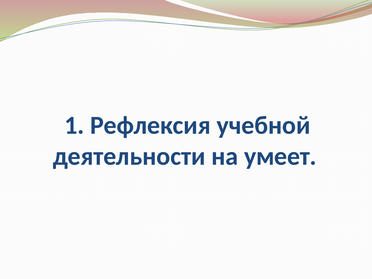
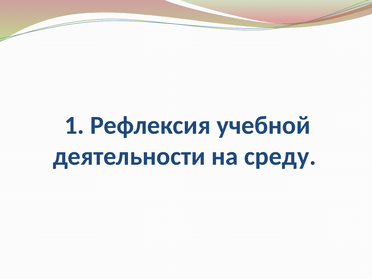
умеет: умеет -> среду (280, 156)
